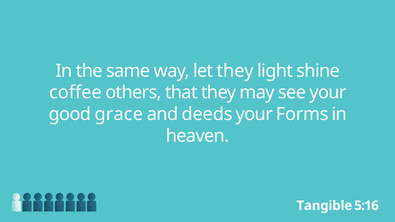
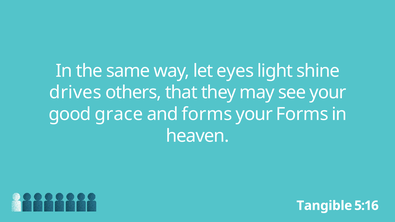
let they: they -> eyes (235, 71)
coffee: coffee -> drives (75, 93)
and deeds: deeds -> forms (207, 114)
